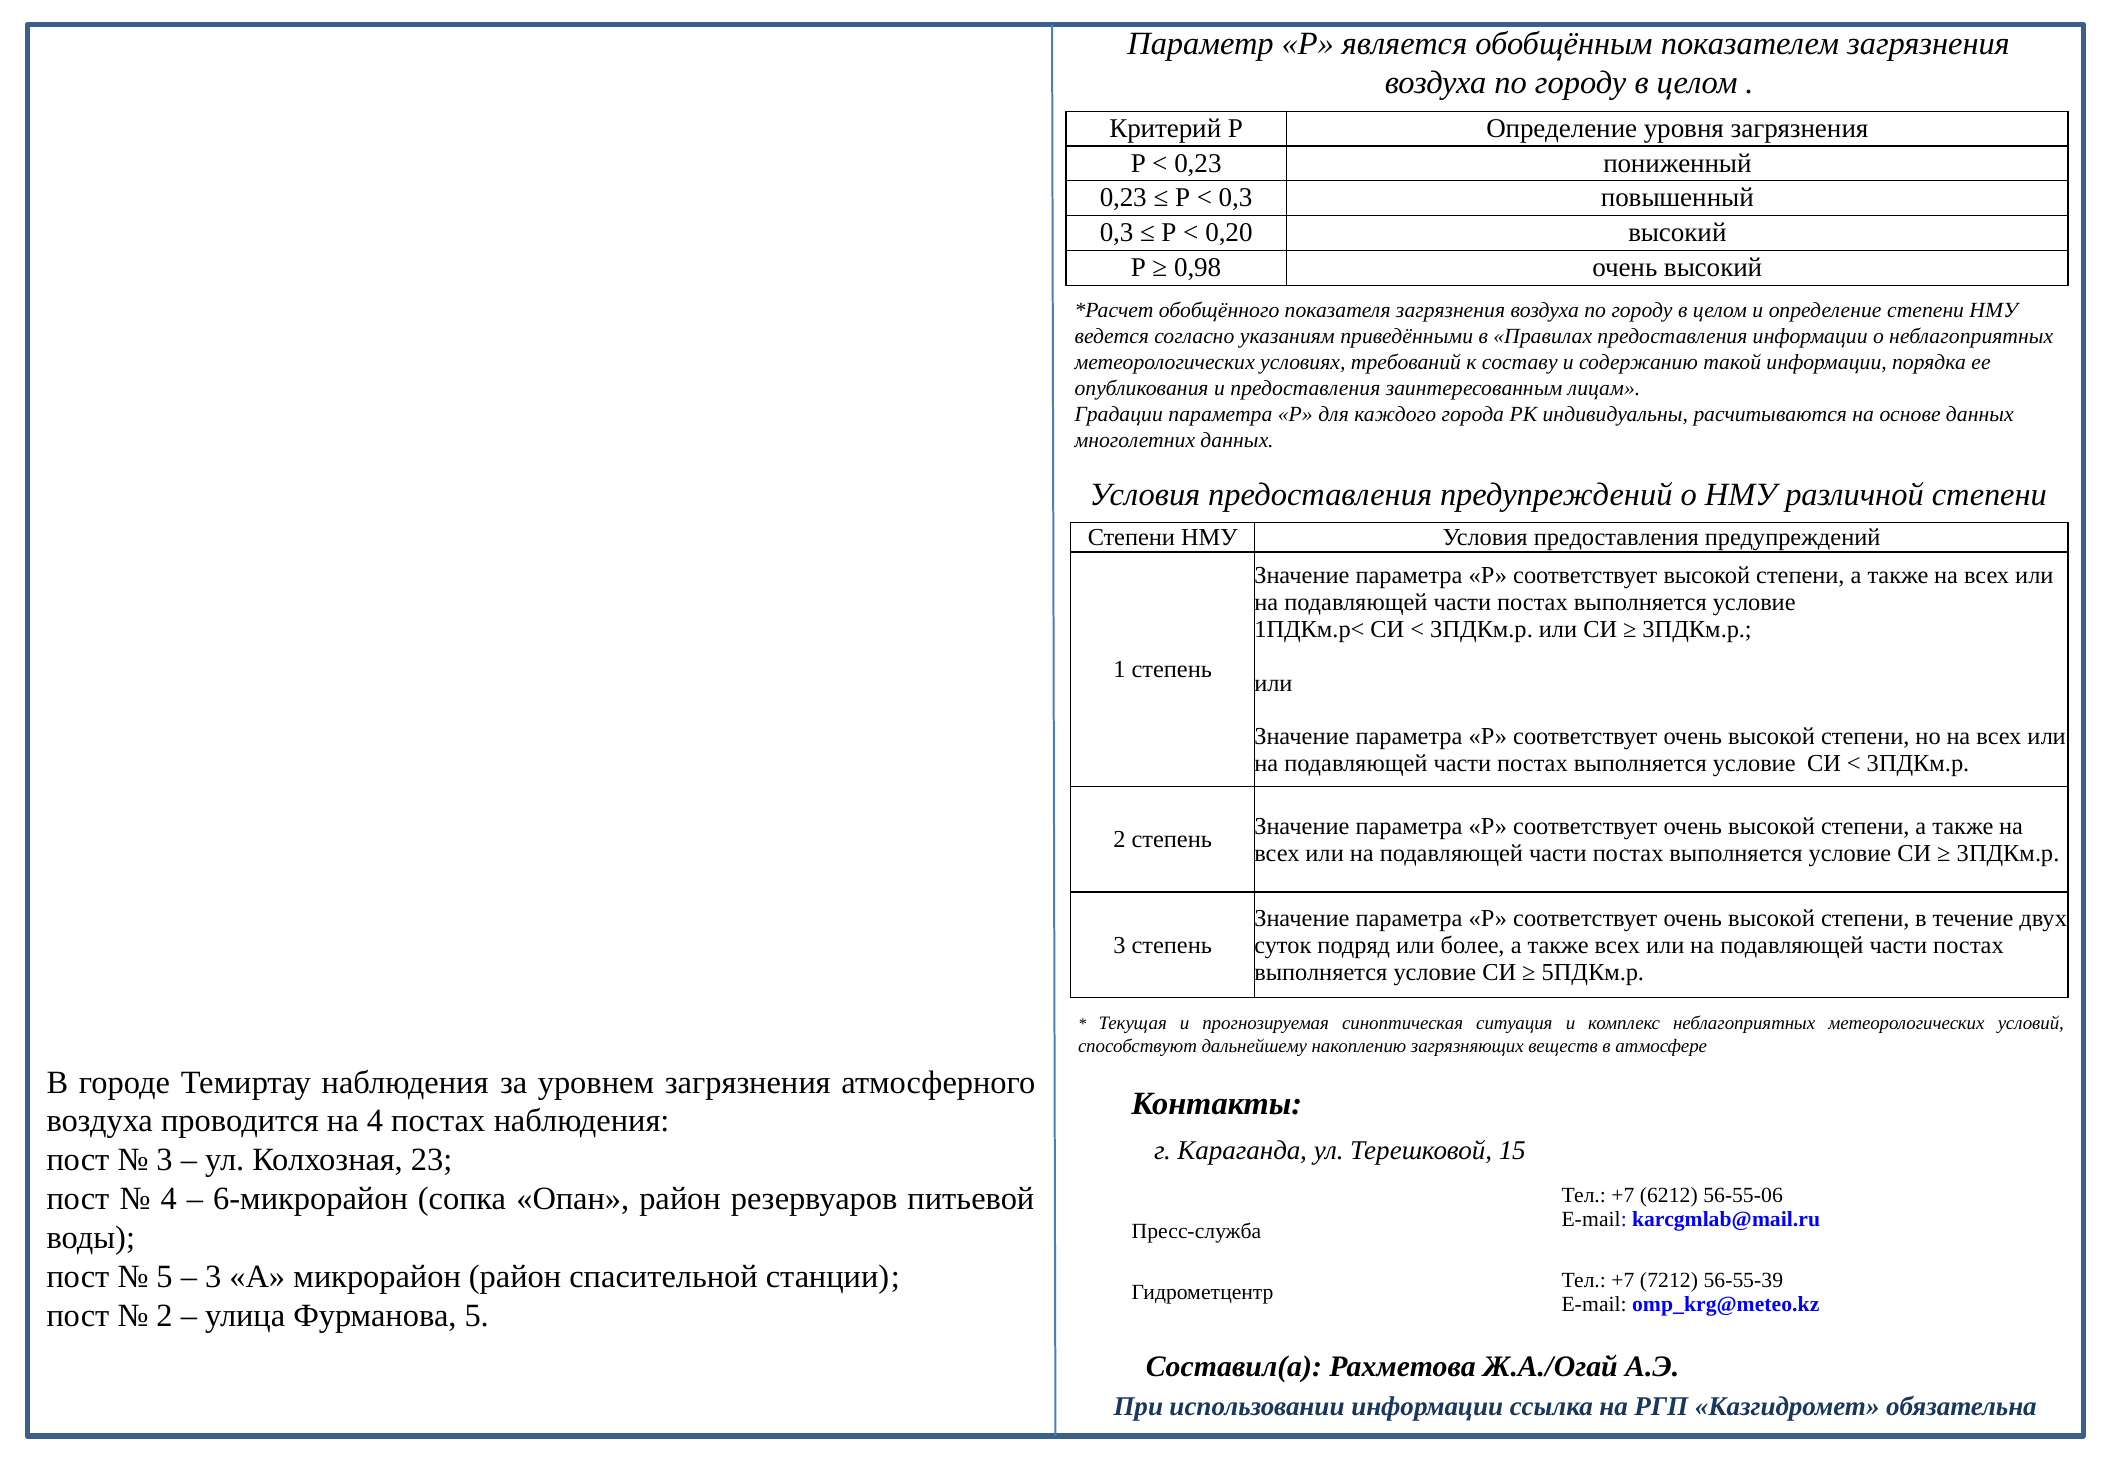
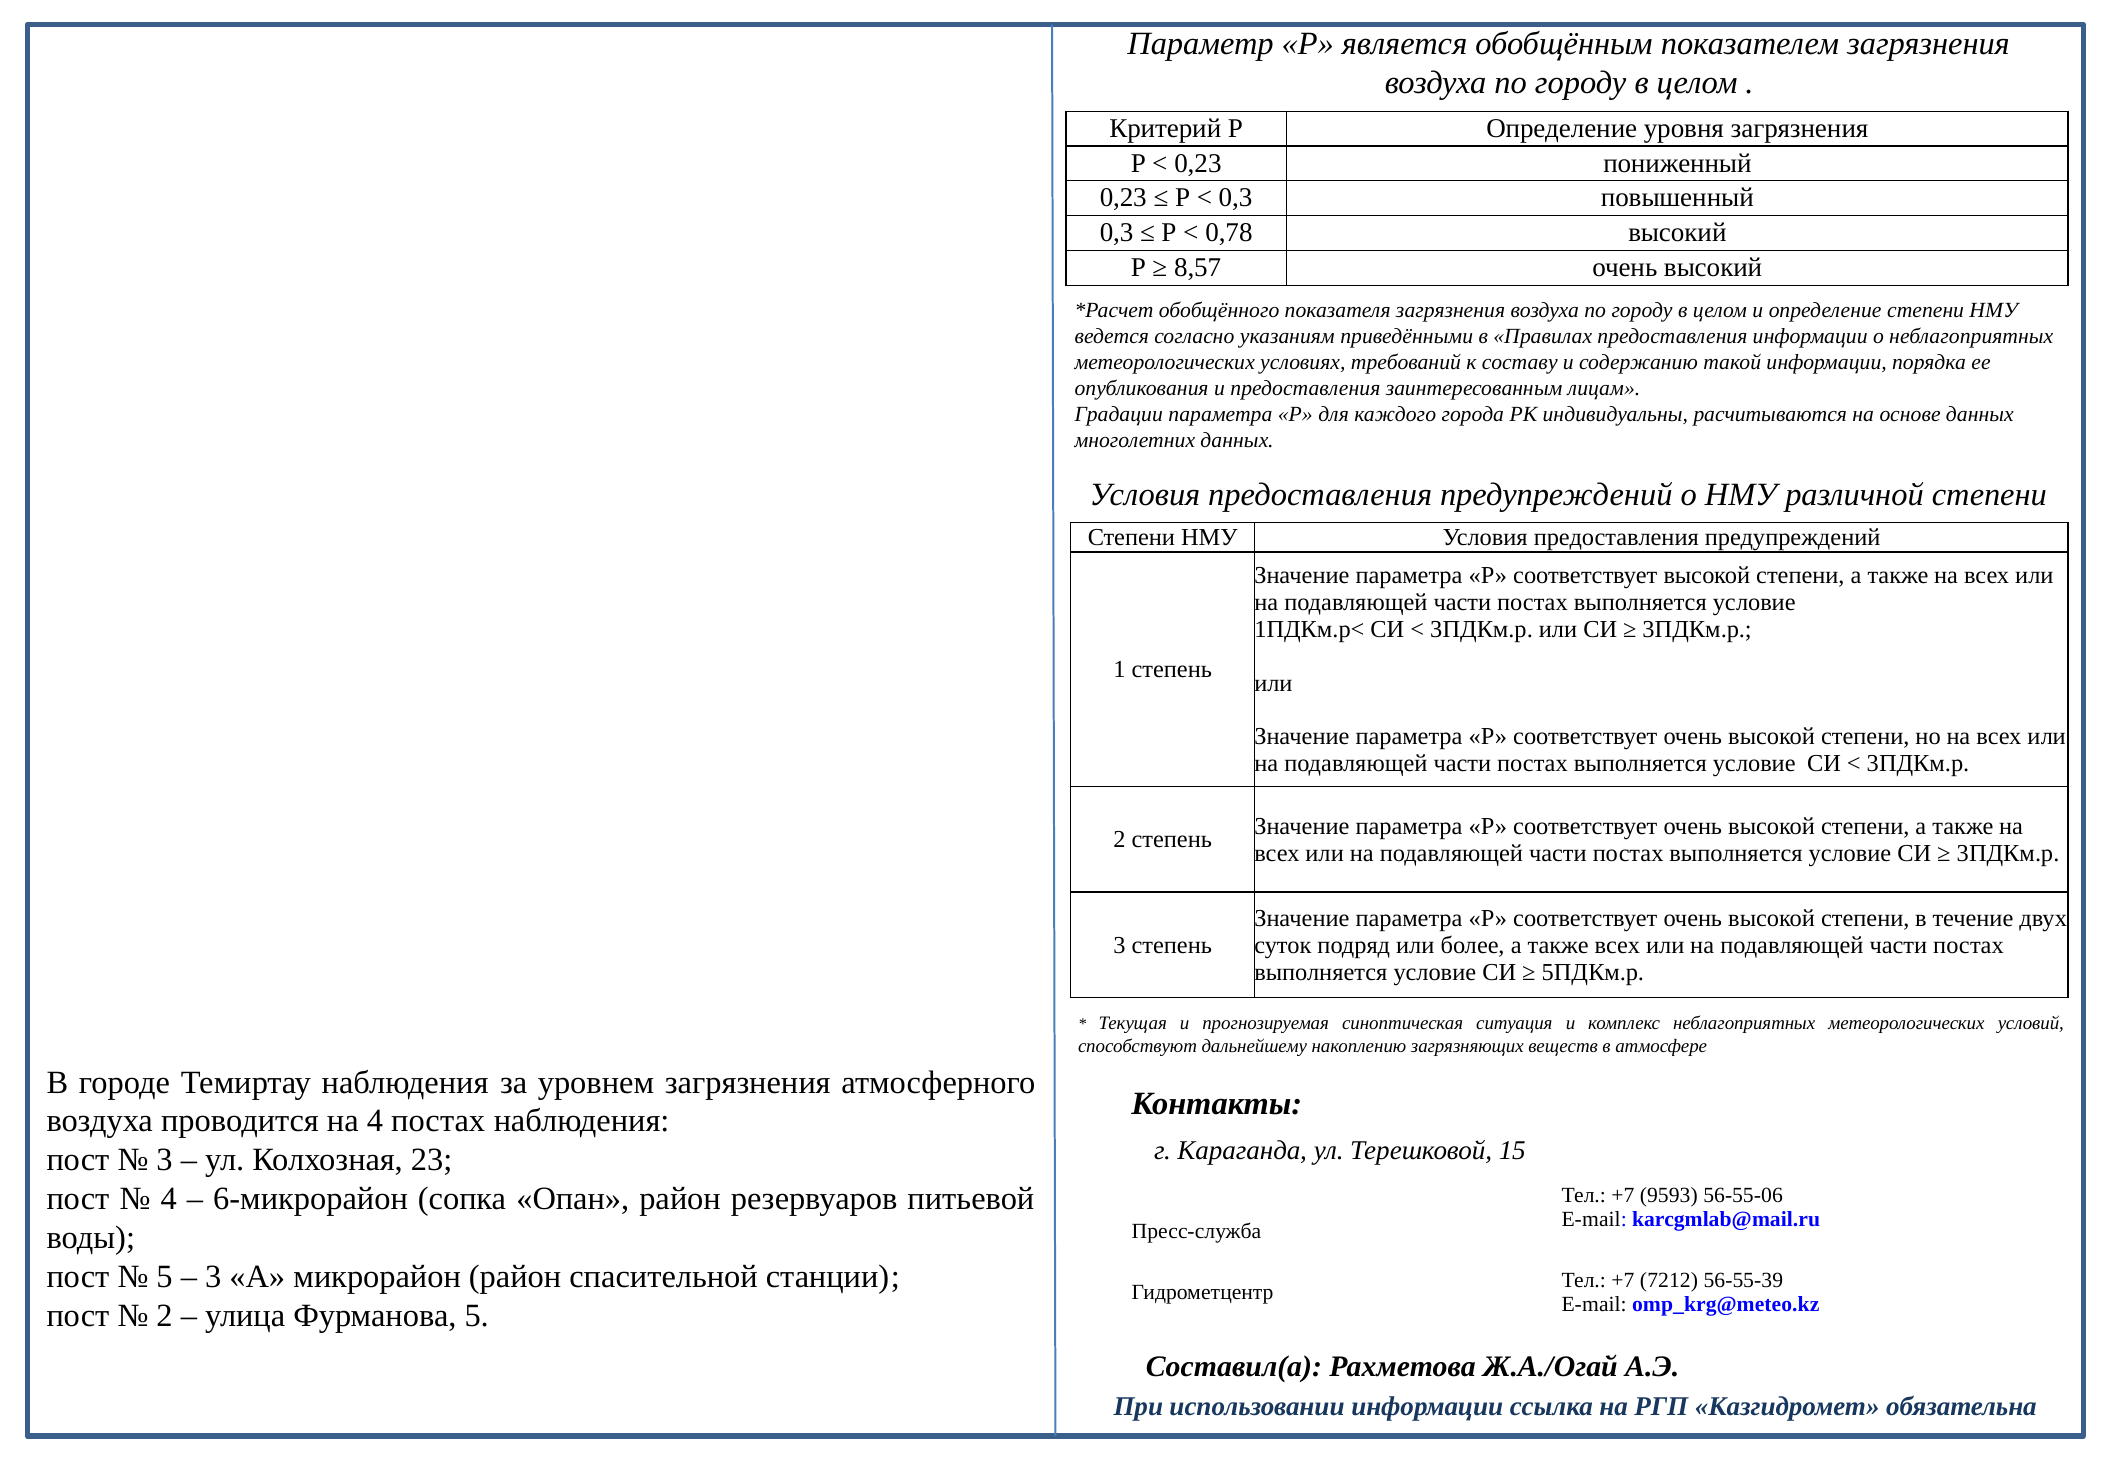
0,20: 0,20 -> 0,78 (1229, 233)
0,98: 0,98 -> 8,57 (1198, 268)
6212: 6212 -> 9593 (1669, 1196)
